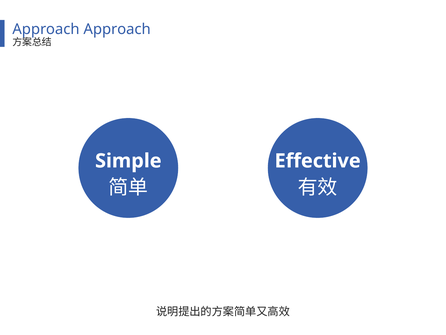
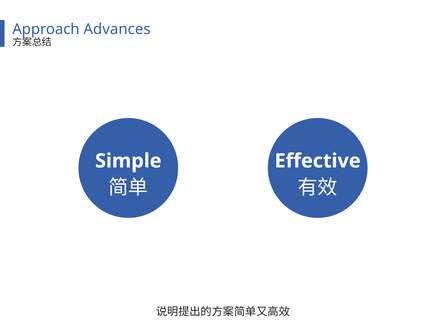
Approach Approach: Approach -> Advances (117, 29)
